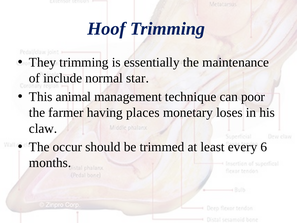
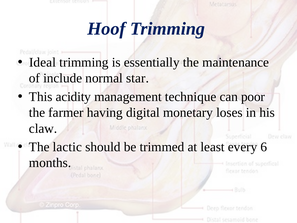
They: They -> Ideal (42, 62)
animal: animal -> acidity (73, 97)
places: places -> digital (143, 112)
occur: occur -> lactic (67, 147)
